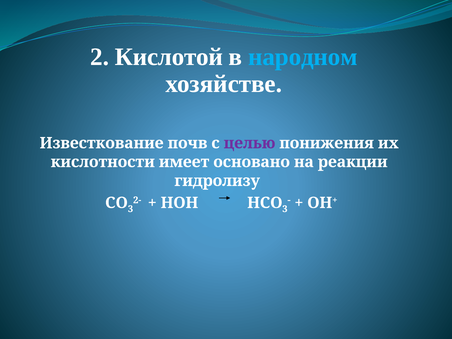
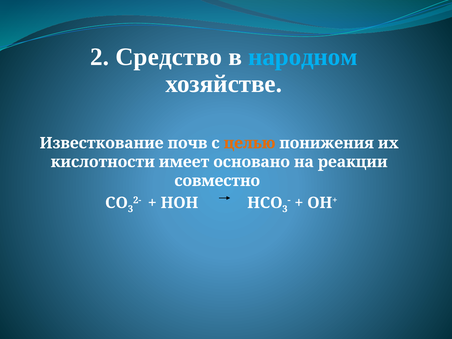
Кислотой: Кислотой -> Средство (169, 57)
целью colour: purple -> orange (250, 143)
гидролизу: гидролизу -> совместно (217, 181)
